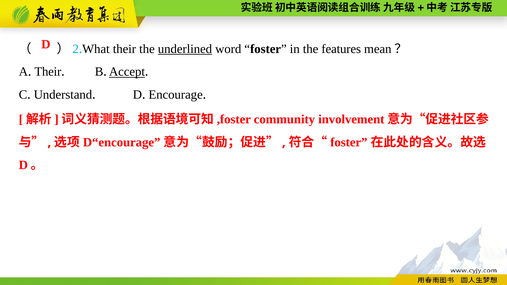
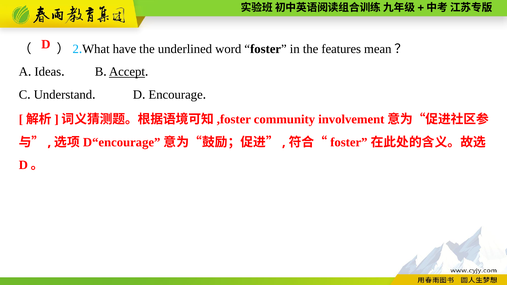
their: their -> have (125, 49)
underlined underline: present -> none (185, 49)
Their: Their -> Ideas (48, 72)
